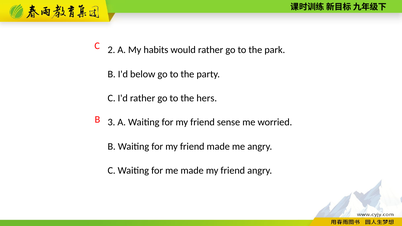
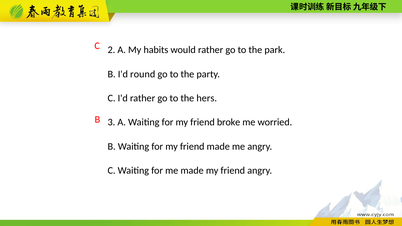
below: below -> round (143, 74)
sense: sense -> broke (229, 122)
